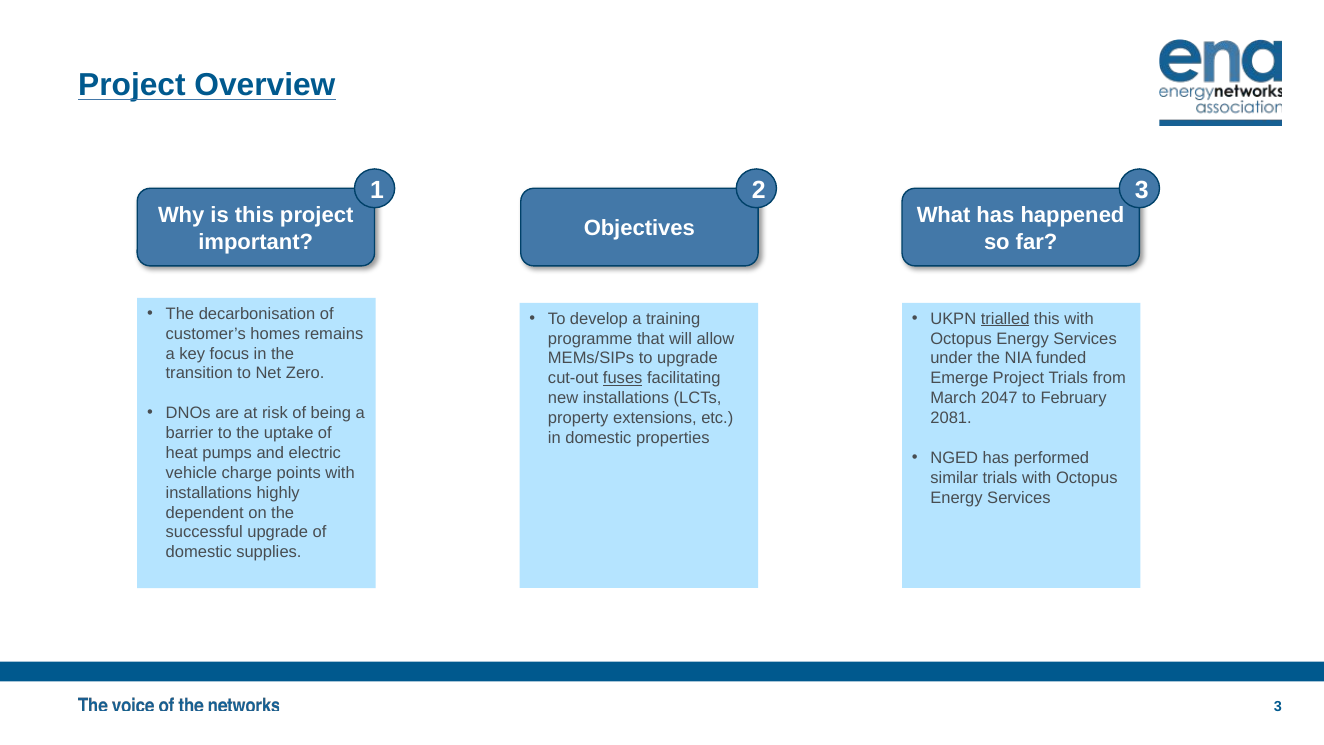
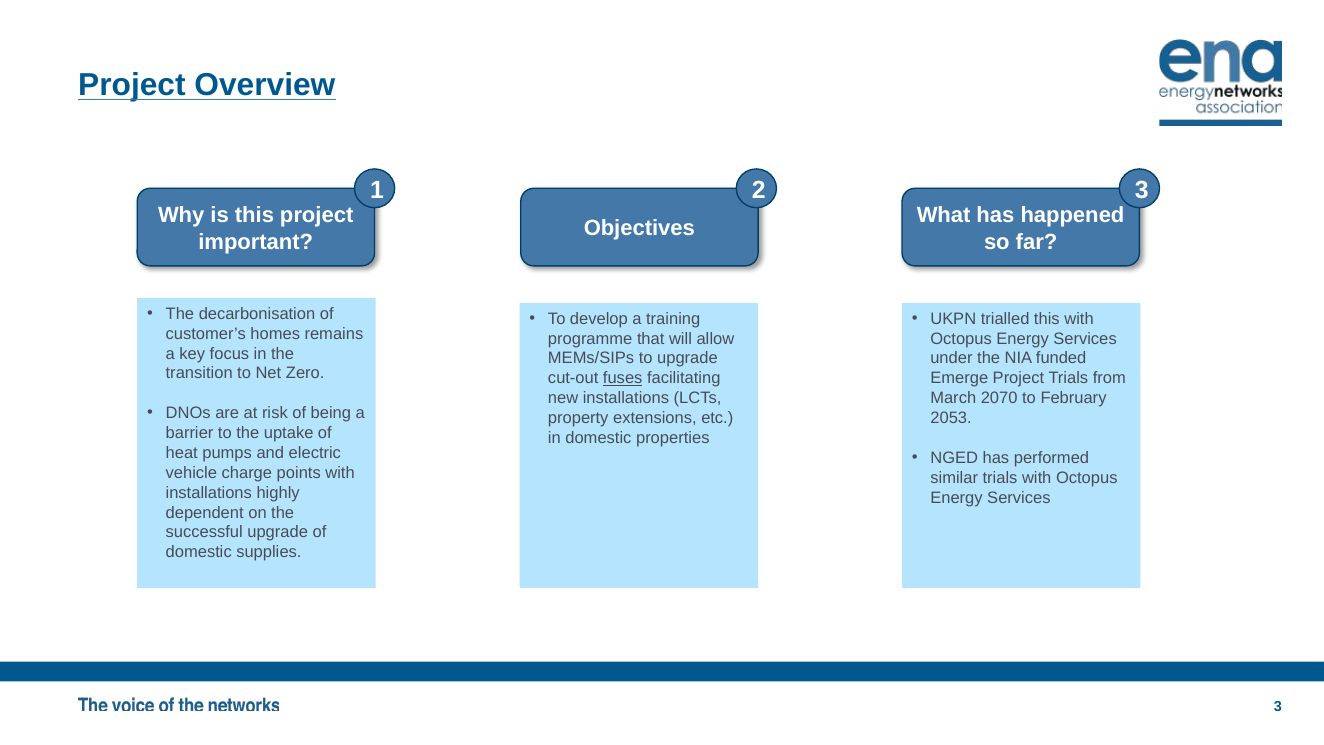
trialled underline: present -> none (1005, 319)
2047: 2047 -> 2070 (999, 398)
2081: 2081 -> 2053 (951, 418)
